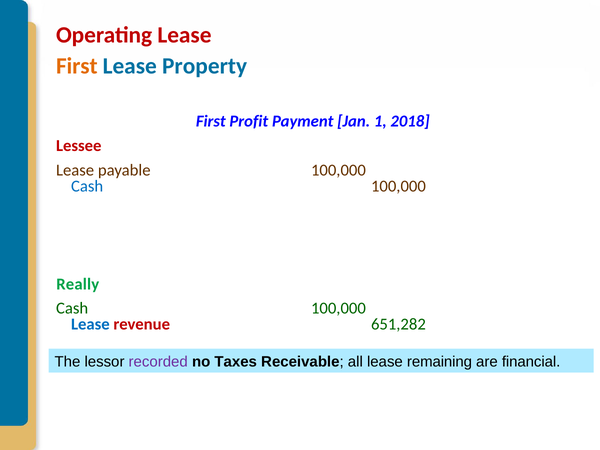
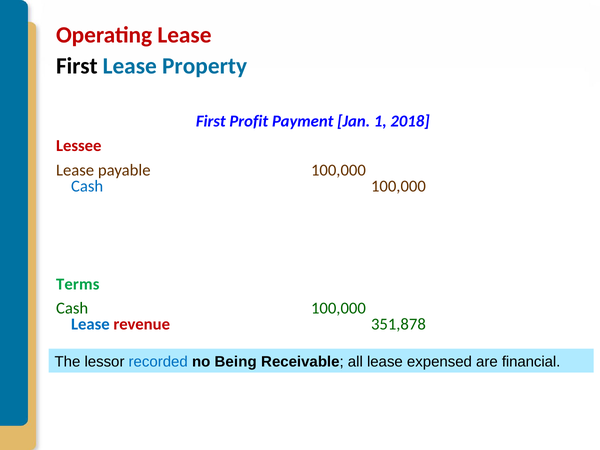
First colour: orange -> black (77, 66)
Really: Really -> Terms (78, 284)
651,282: 651,282 -> 351,878 (398, 324)
recorded colour: purple -> blue (158, 362)
Taxes: Taxes -> Being (236, 362)
remaining: remaining -> expensed (439, 362)
